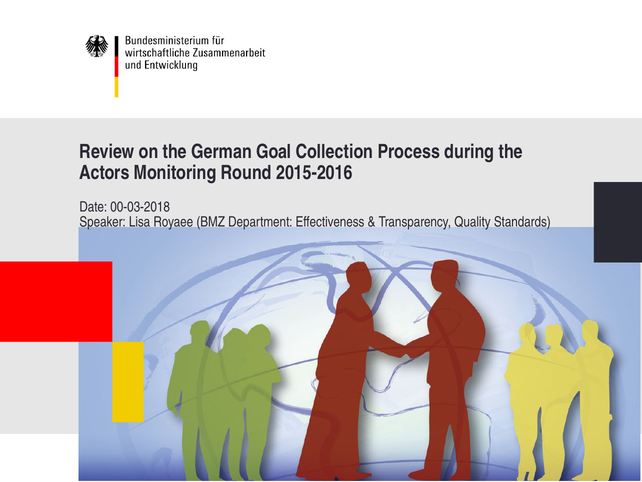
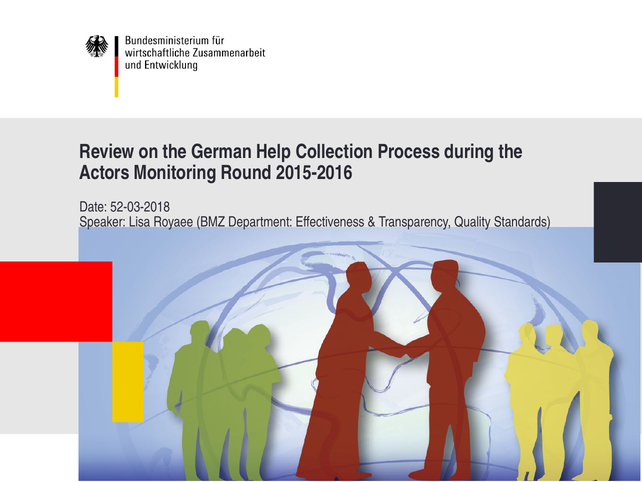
Goal: Goal -> Help (274, 151)
00-03-2018: 00-03-2018 -> 52-03-2018 (140, 207)
